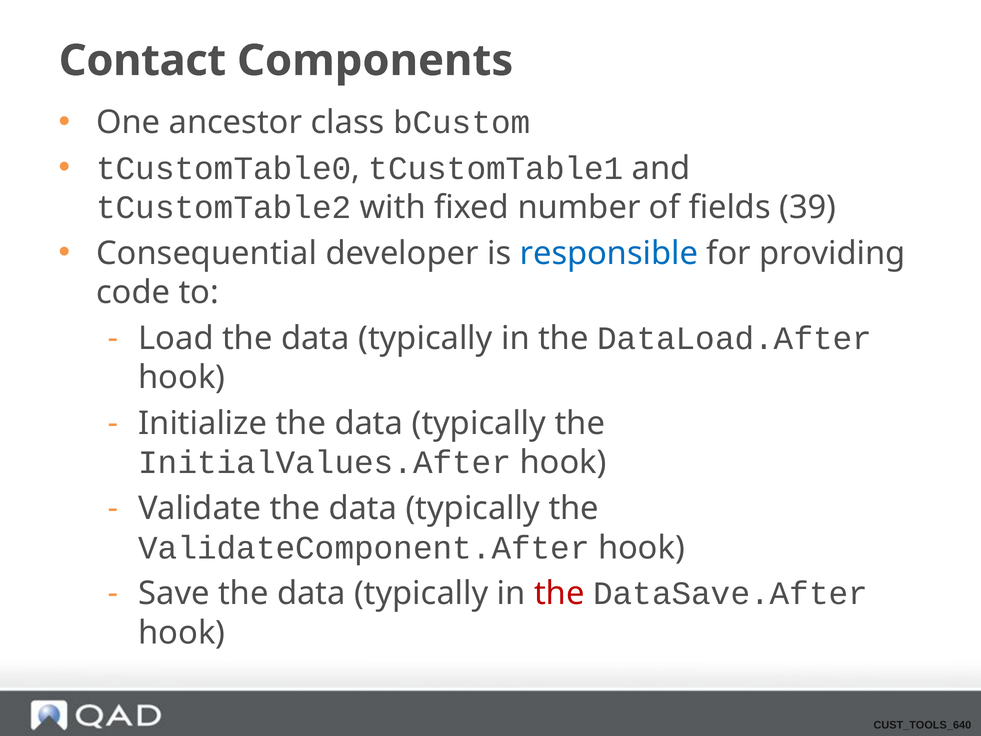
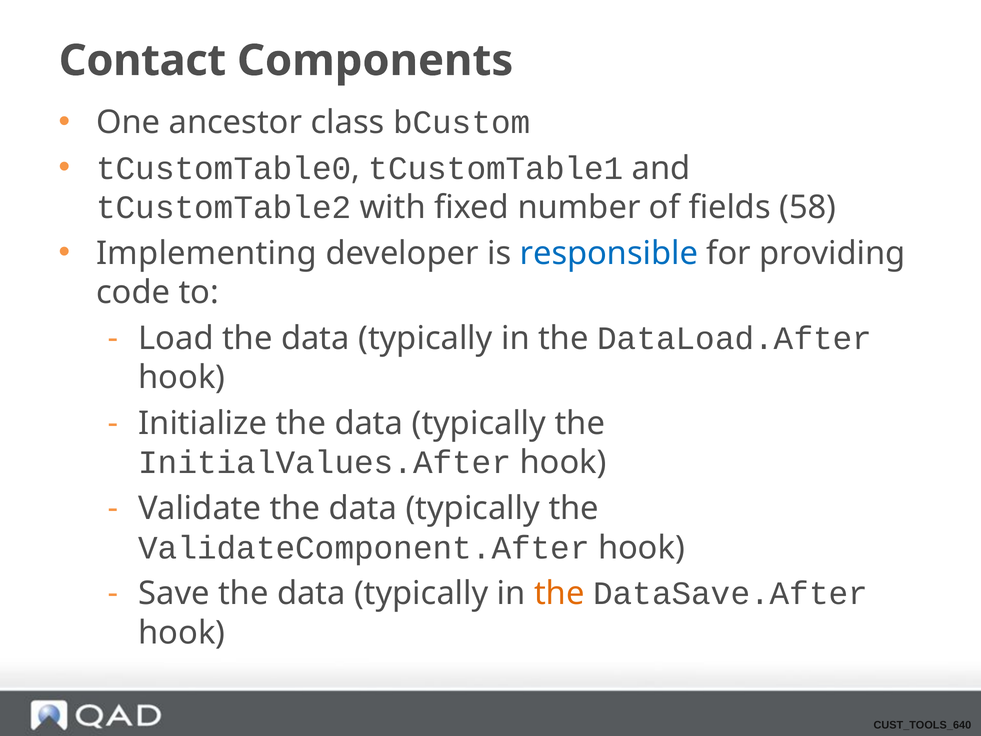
39: 39 -> 58 (808, 207)
Consequential: Consequential -> Implementing (207, 253)
the colour: red -> orange (559, 593)
